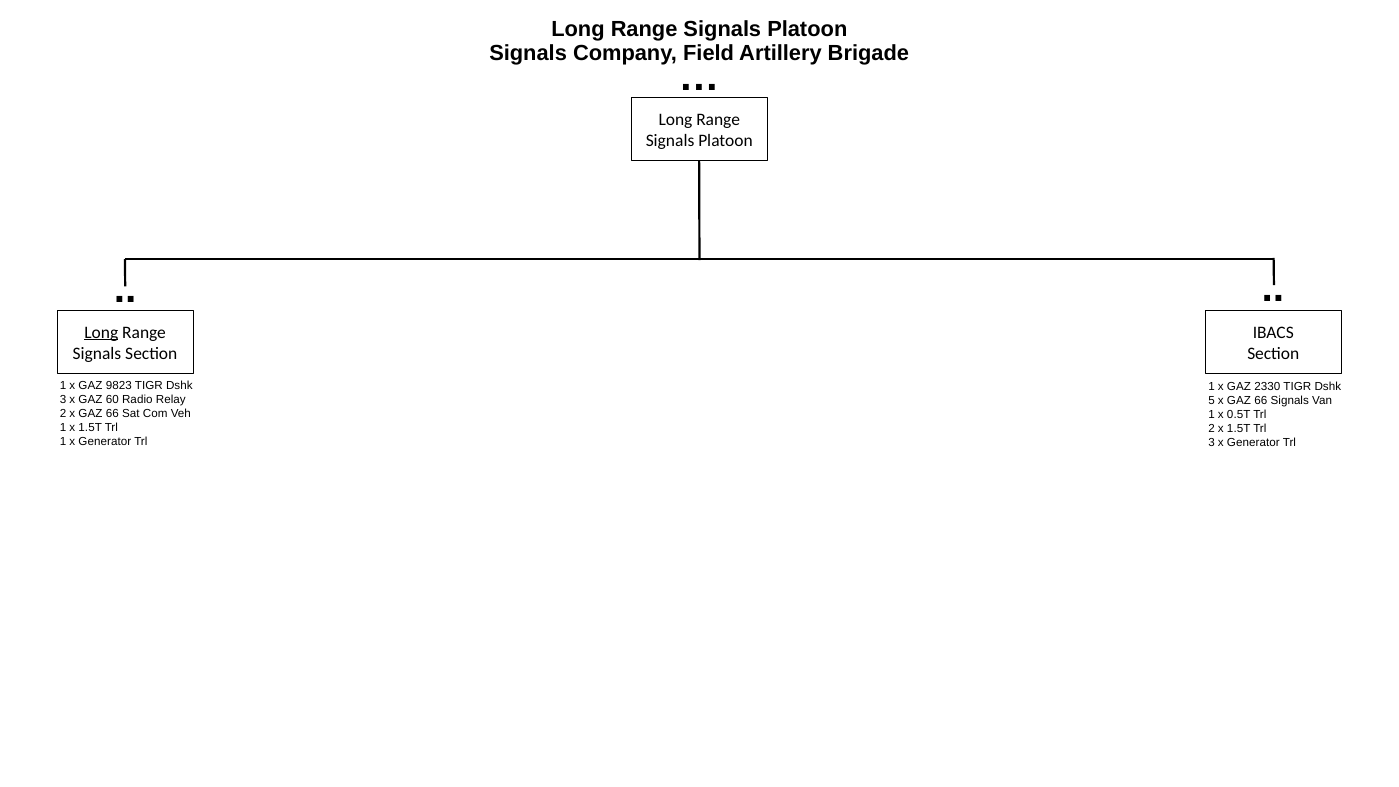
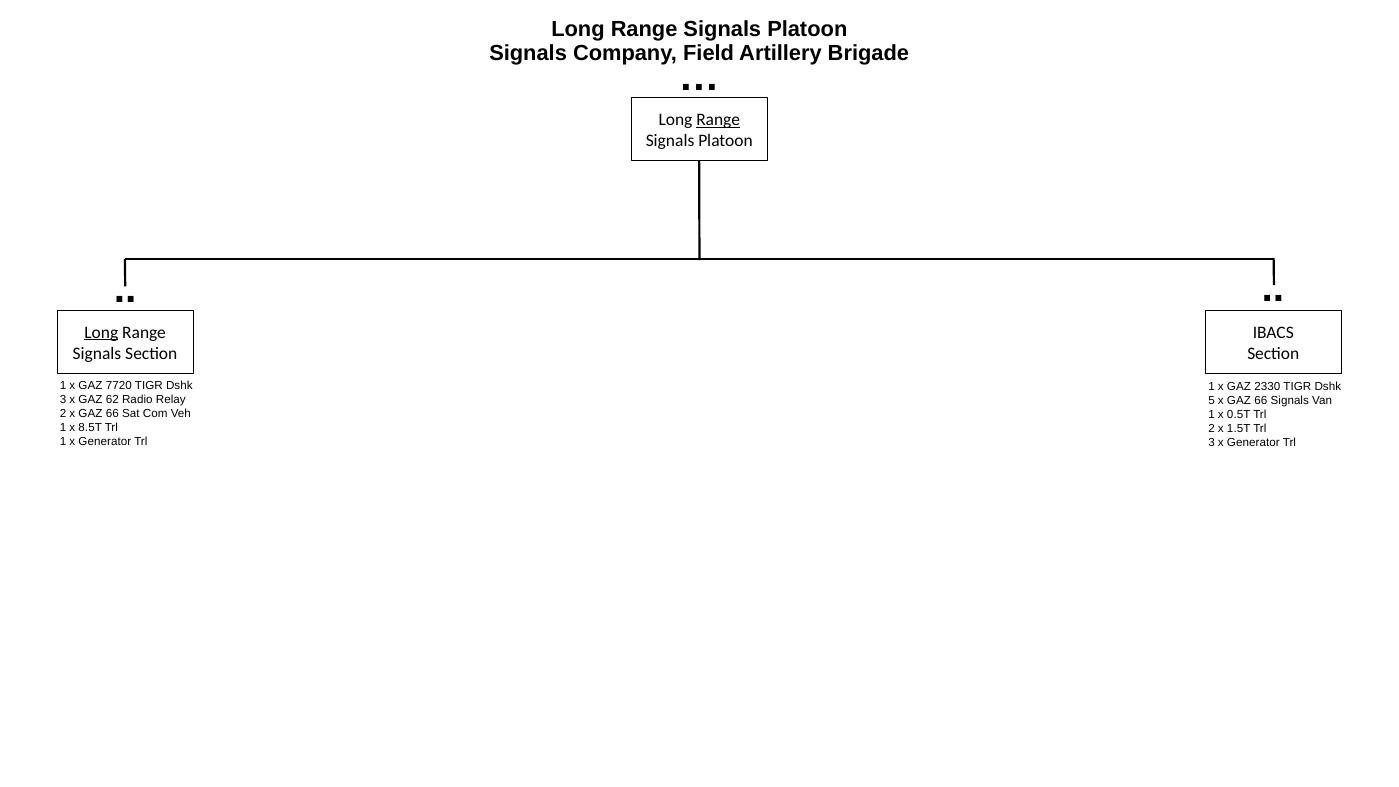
Range underline: none -> present (718, 120)
9823: 9823 -> 7720 (119, 386)
60: 60 -> 62 (112, 400)
1 x 1.5T: 1.5T -> 8.5T (90, 428)
